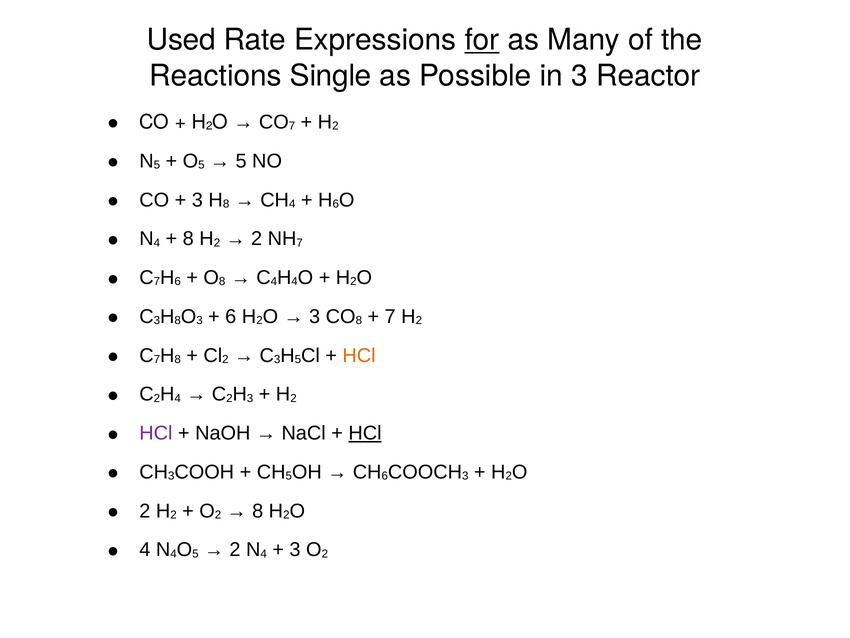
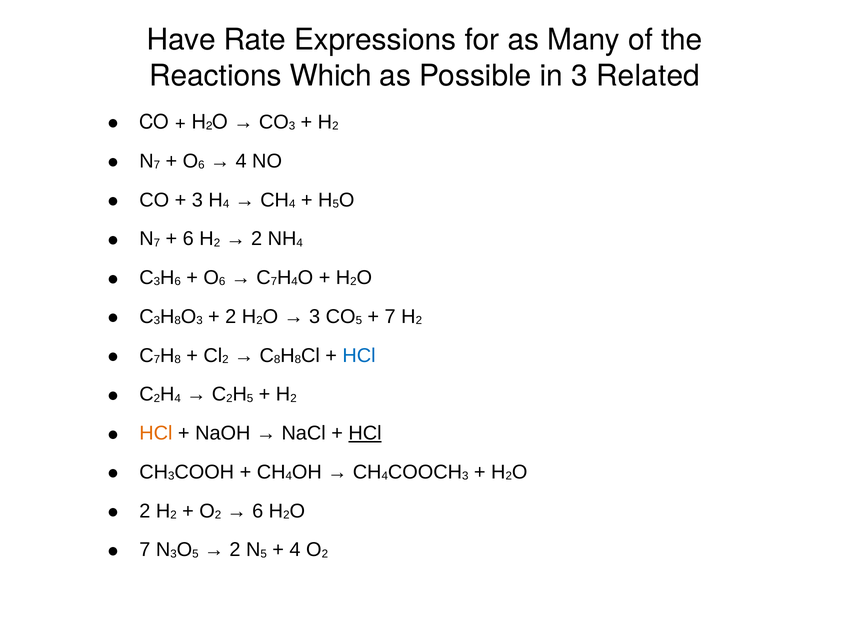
Used: Used -> Have (181, 40)
for underline: present -> none (482, 40)
Single: Single -> Which (331, 76)
Reactor: Reactor -> Related (648, 76)
CO 7: 7 -> 3 (292, 126)
5: 5 -> 7 (157, 165)
5: 5 -> 6 (201, 165)
5: 5 -> 4 (241, 161)
8: 8 -> 4 (226, 204)
6: 6 -> 5 (336, 204)
4: 4 -> 7 (157, 243)
8: 8 -> 6 (188, 239)
7: 7 -> 4 (300, 243)
7: 7 -> 3 (157, 281)
8: 8 -> 6 (222, 281)
4: 4 -> 7 (274, 281)
6: 6 -> 2 (231, 316)
CO 8: 8 -> 5 (359, 320)
3: 3 -> 8 (277, 359)
5: 5 -> 8 (298, 359)
HCl colour: orange -> blue (359, 355)
3: 3 -> 5 (250, 398)
HCl colour: purple -> orange (156, 433)
5: 5 -> 4 (289, 476)
6: 6 -> 4 (385, 476)
8: 8 -> 6 (258, 511)
4: 4 -> 7 (145, 549)
4: 4 -> 3 (174, 553)
4: 4 -> 5 (264, 553)
3: 3 -> 4 (295, 549)
